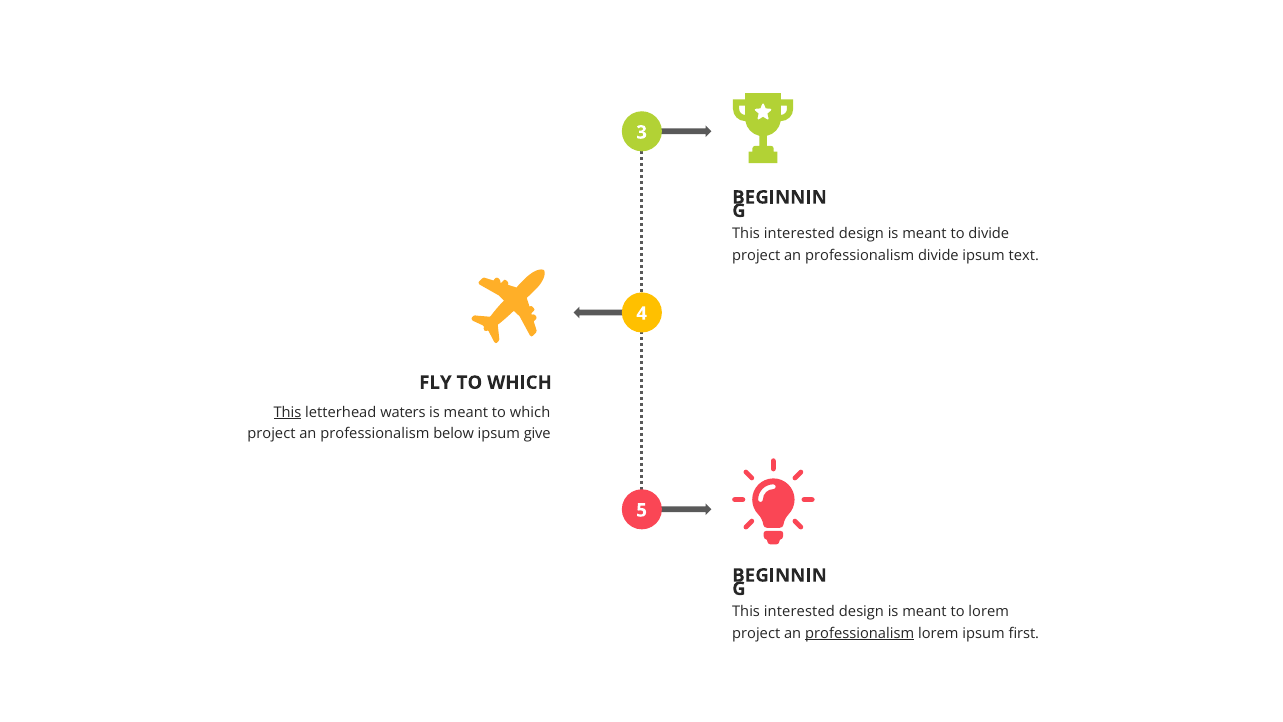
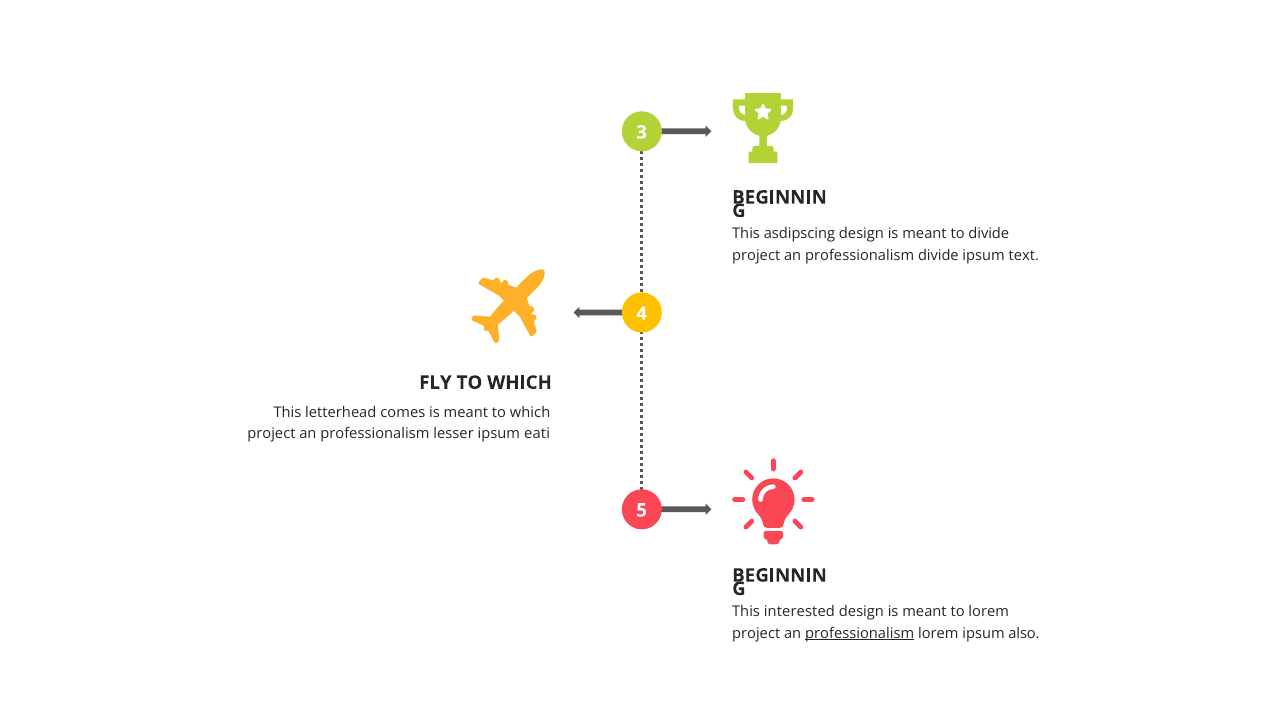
interested: interested -> asdipscing (799, 234)
This underline: present -> none (287, 412)
waters: waters -> comes (403, 412)
below: below -> lesser (454, 434)
give: give -> eati (537, 434)
first: first -> also (1024, 633)
